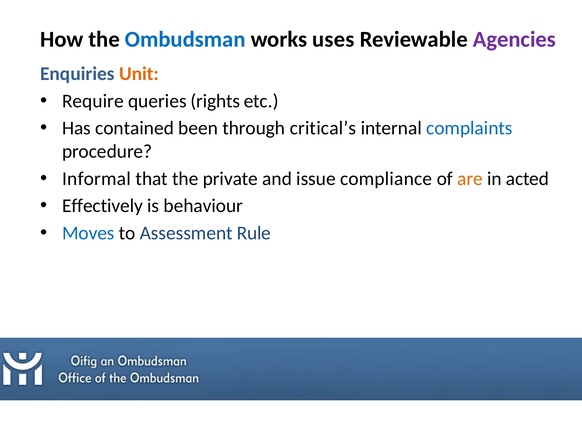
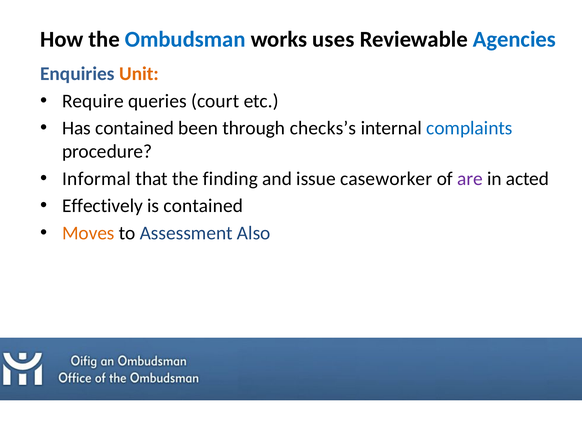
Agencies colour: purple -> blue (514, 39)
rights: rights -> court (215, 101)
critical’s: critical’s -> checks’s (323, 128)
private: private -> finding (230, 178)
compliance: compliance -> caseworker (386, 178)
are colour: orange -> purple (470, 178)
is behaviour: behaviour -> contained (203, 206)
Moves colour: blue -> orange (88, 233)
Rule: Rule -> Also (254, 233)
